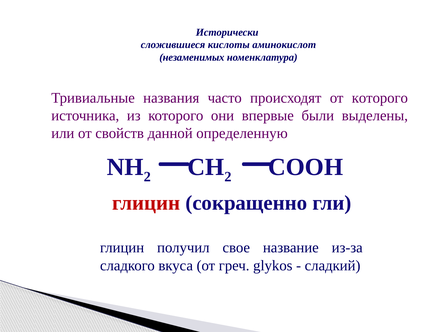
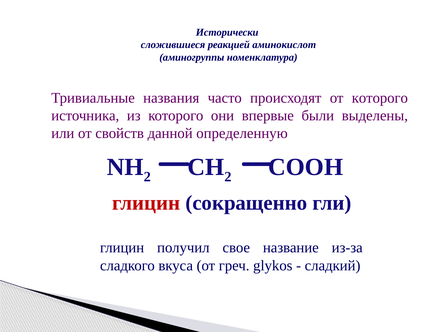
кислоты: кислоты -> реакцией (229, 45)
незаменимых: незаменимых -> аминогруппы (192, 57)
